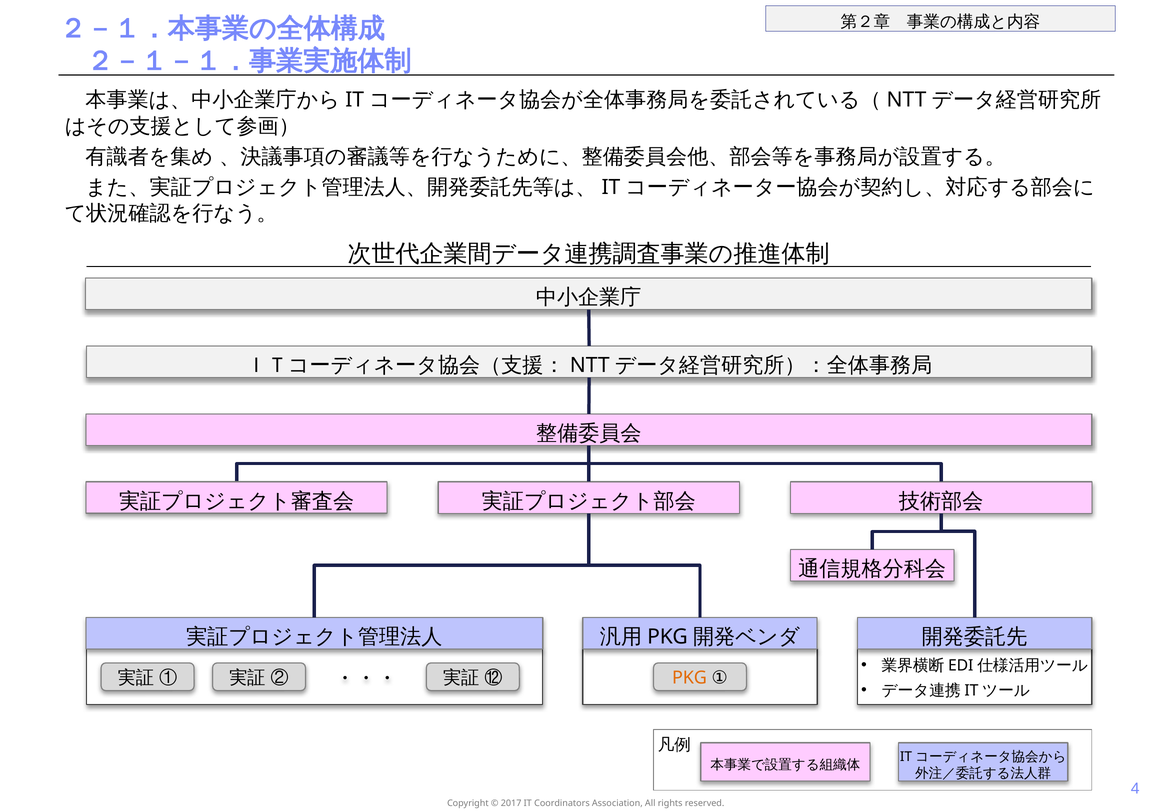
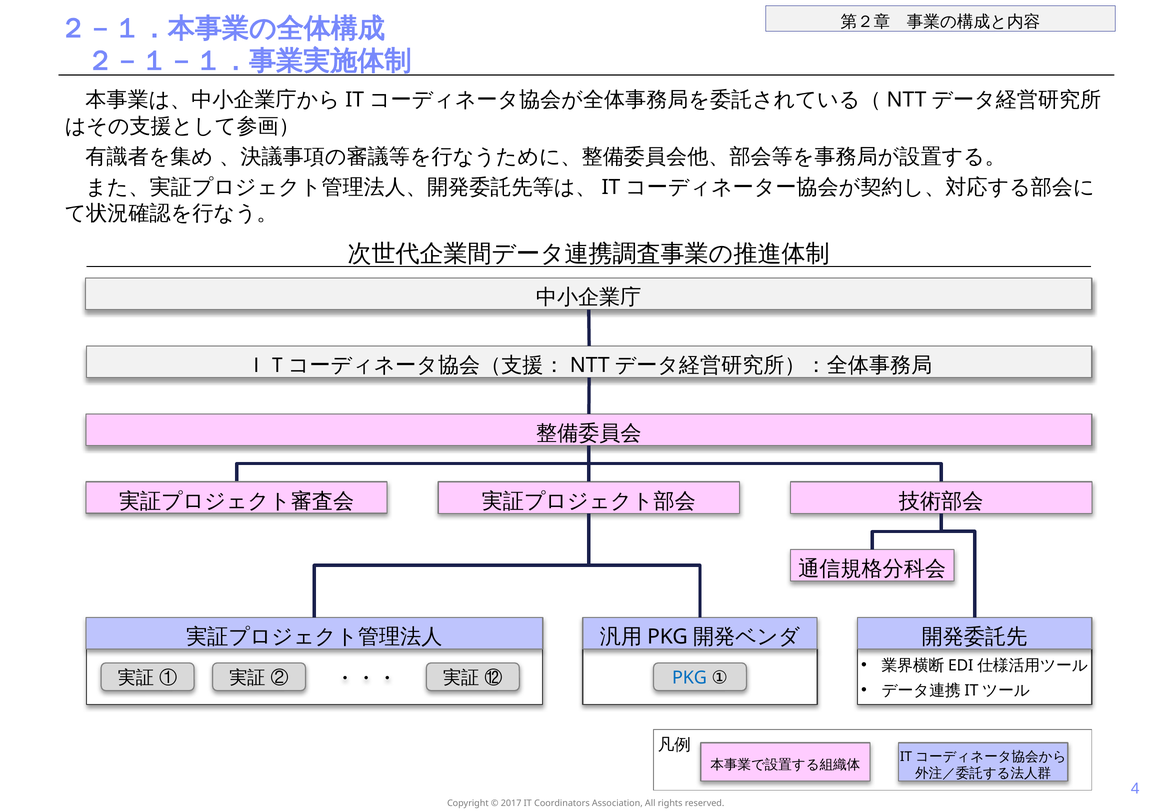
PKG colour: orange -> blue (690, 678)
